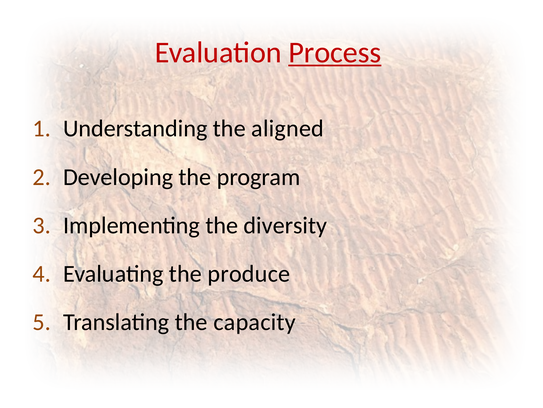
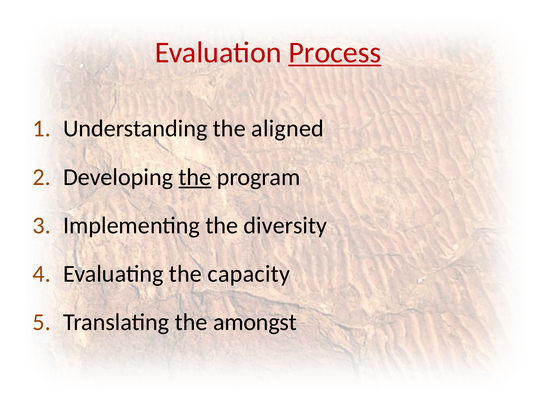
the underline: none -> present (195, 177)
produce: produce -> capacity (249, 273)
capacity: capacity -> amongst (255, 322)
